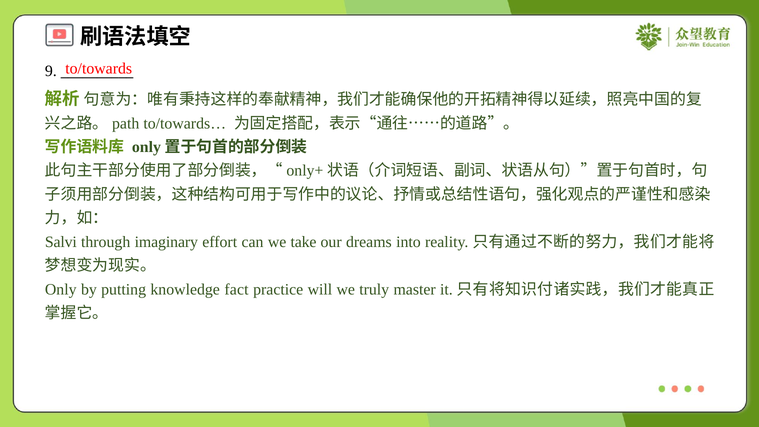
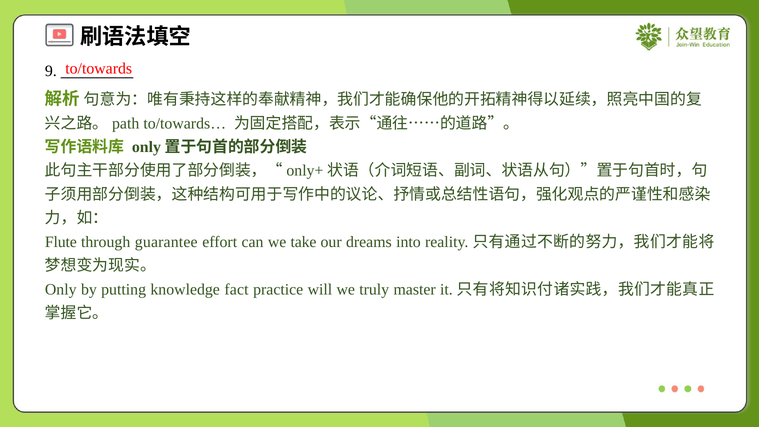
Salvi: Salvi -> Flute (61, 242)
imaginary: imaginary -> guarantee (166, 242)
